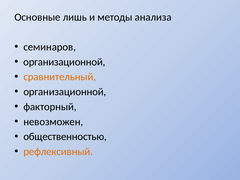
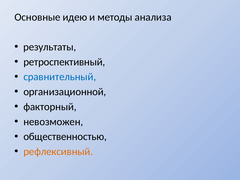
лишь: лишь -> идею (75, 17)
семинаров: семинаров -> результаты (50, 47)
организационной: организационной -> ретроспективный (64, 62)
сравнительный colour: orange -> blue (60, 77)
